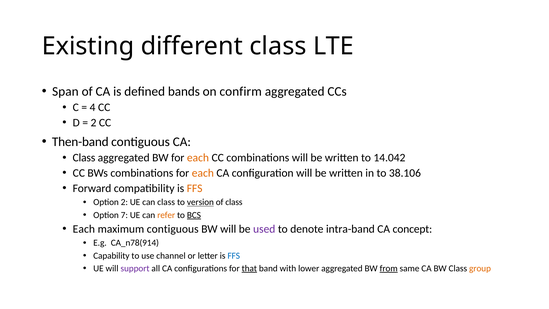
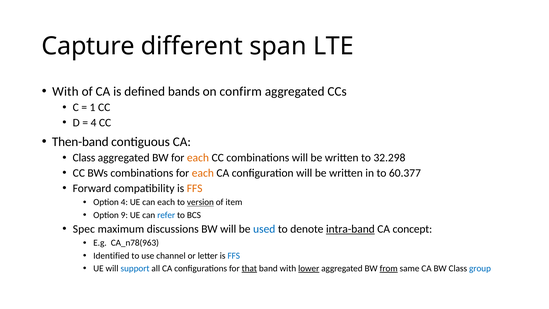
Existing: Existing -> Capture (88, 46)
different class: class -> span (278, 46)
Span: Span -> With (65, 91)
4: 4 -> 1 (93, 107)
2: 2 -> 4 (94, 123)
14.042: 14.042 -> 32.298 (389, 158)
38.106: 38.106 -> 60.377 (405, 173)
Option 2: 2 -> 4 (124, 202)
can class: class -> each (166, 202)
of class: class -> item (234, 202)
7: 7 -> 9 (124, 215)
refer colour: orange -> blue (166, 215)
BCS underline: present -> none (194, 215)
Each: Each -> Spec (84, 229)
maximum contiguous: contiguous -> discussions (173, 229)
used colour: purple -> blue (264, 229)
intra-band underline: none -> present (350, 229)
CA_n78(914: CA_n78(914 -> CA_n78(963 (135, 243)
Capability: Capability -> Identified (111, 256)
support colour: purple -> blue (135, 268)
lower underline: none -> present (309, 268)
group colour: orange -> blue (480, 268)
